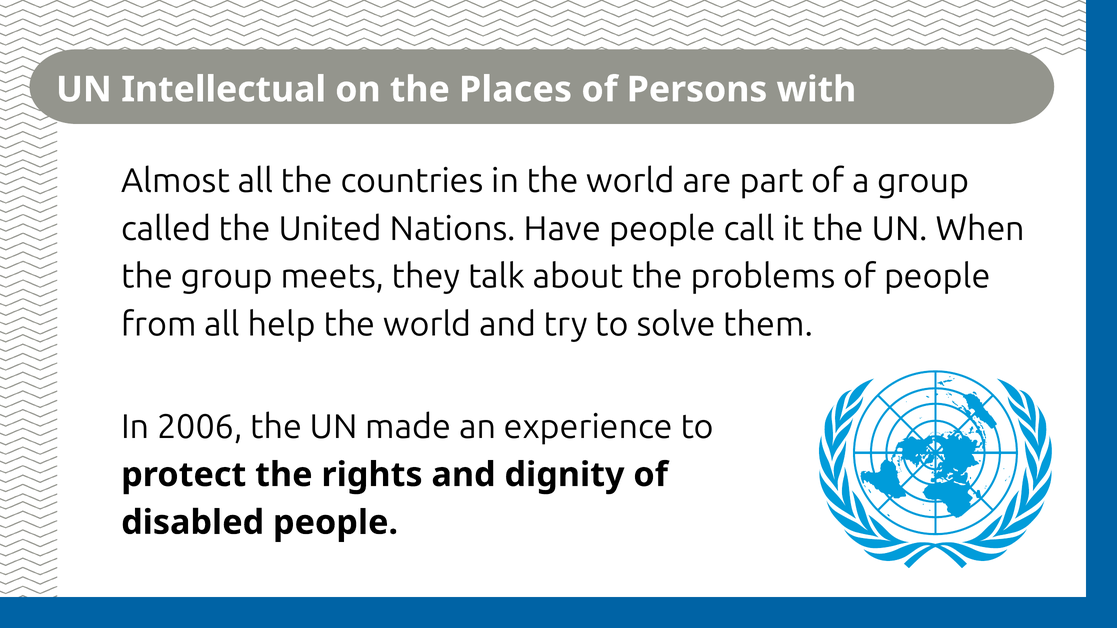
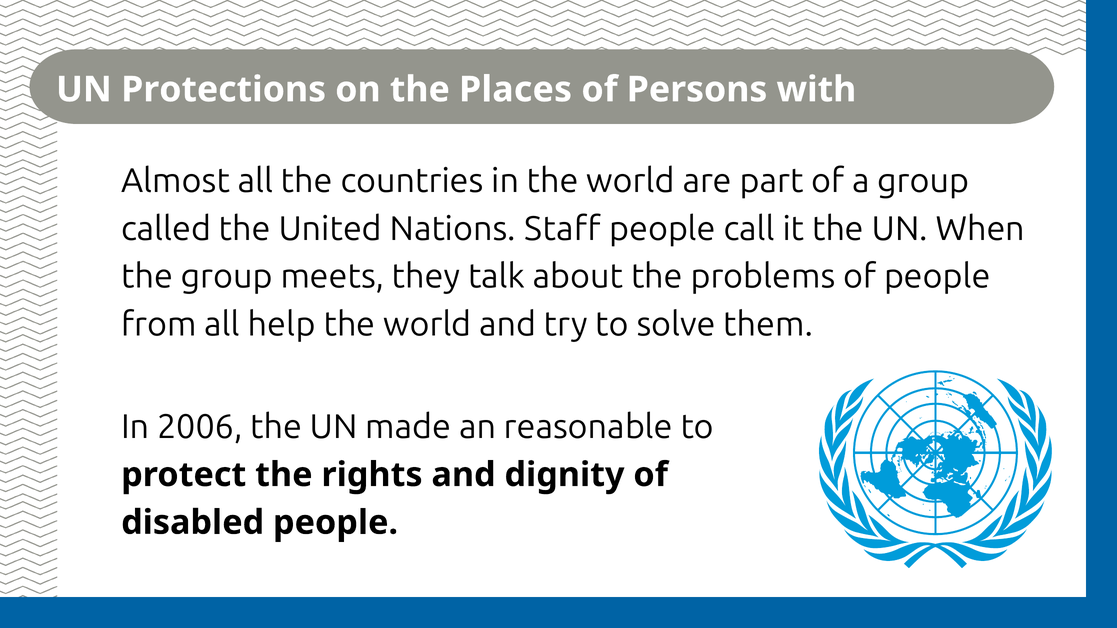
Intellectual: Intellectual -> Protections (224, 90)
Have: Have -> Staff (562, 229)
an experience: experience -> reasonable (588, 427)
